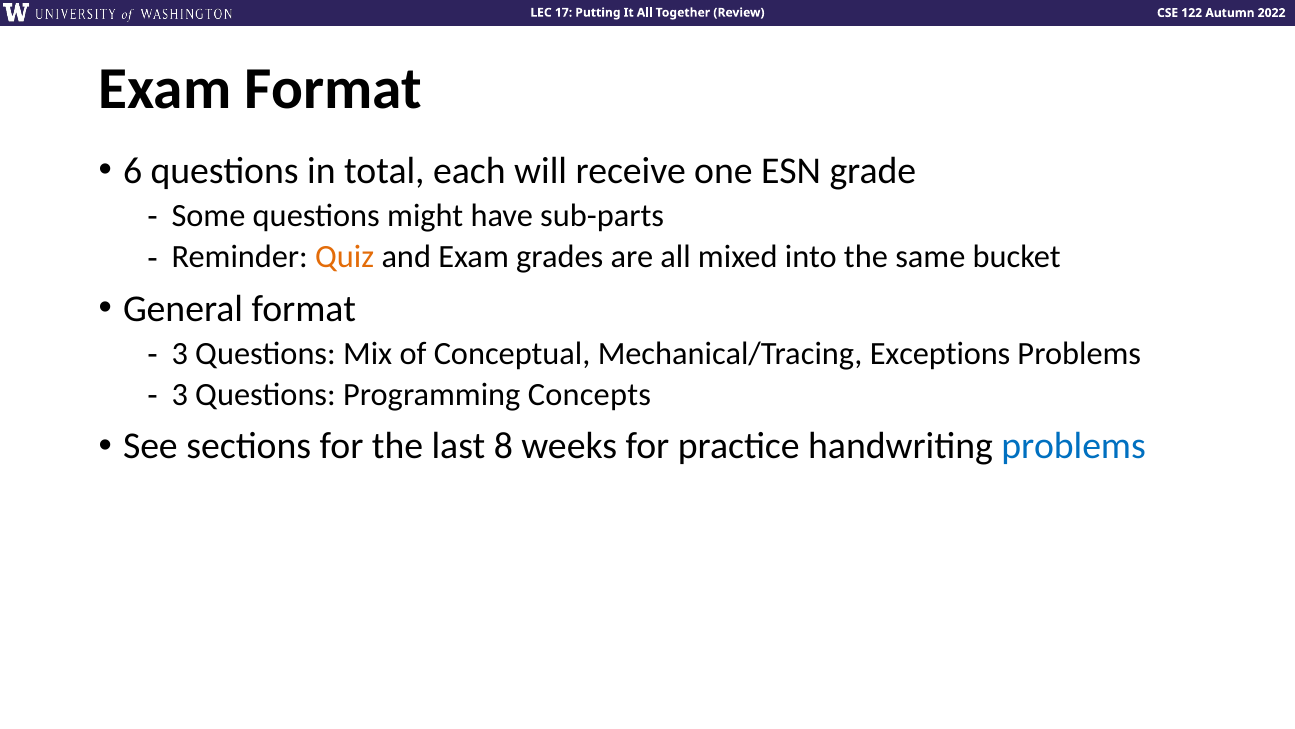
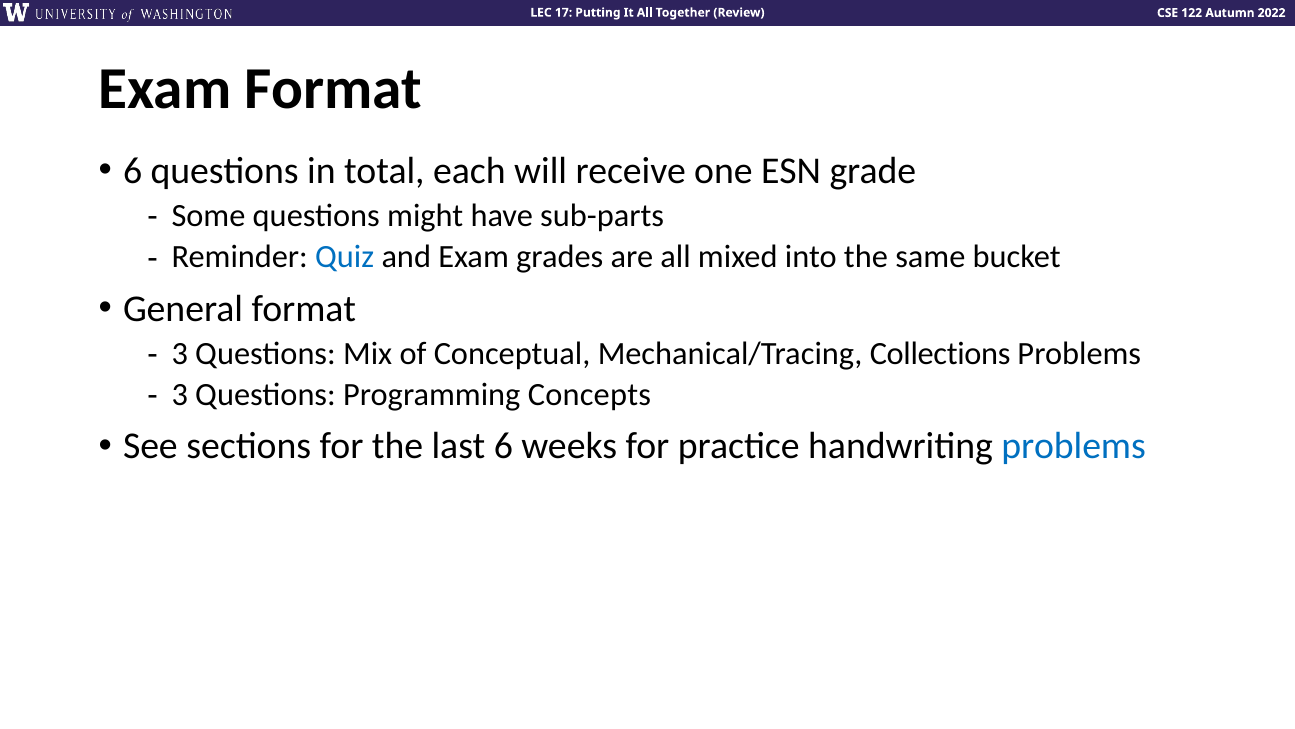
Quiz colour: orange -> blue (345, 257)
Exceptions: Exceptions -> Collections (940, 353)
last 8: 8 -> 6 (503, 446)
